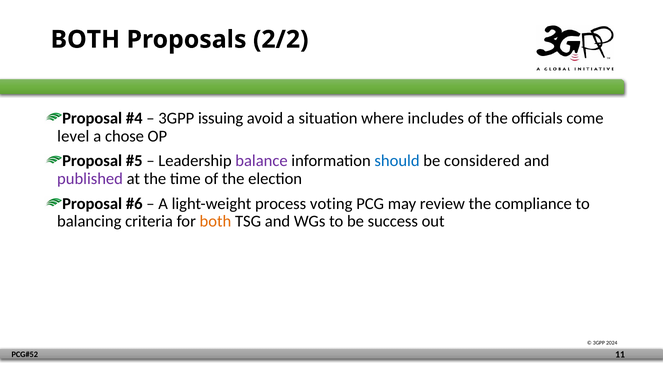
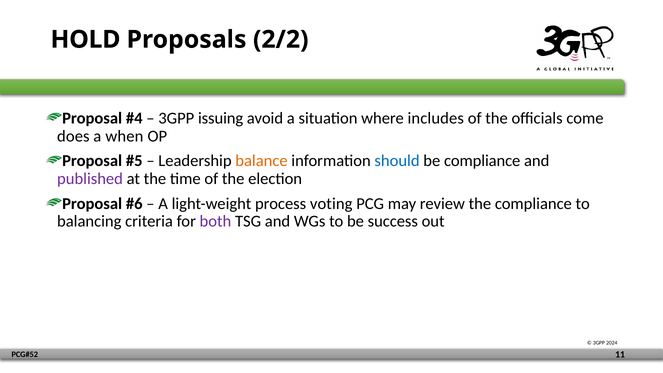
BOTH: BOTH -> HOLD (85, 40)
level: level -> does (73, 136)
chose: chose -> when (124, 136)
balance colour: purple -> orange (261, 161)
be considered: considered -> compliance (482, 161)
both colour: orange -> purple (215, 221)
